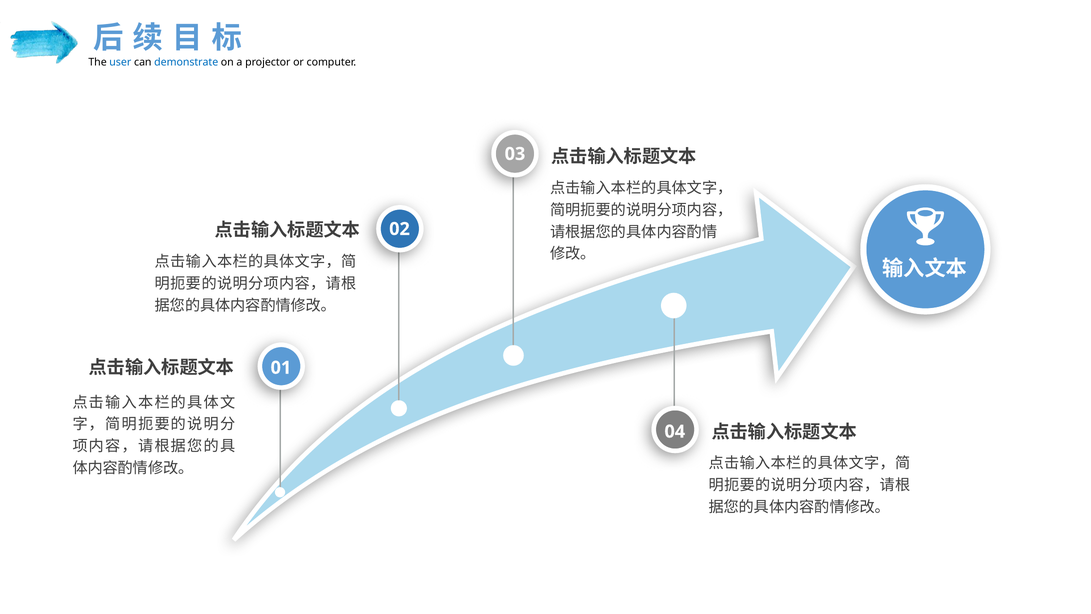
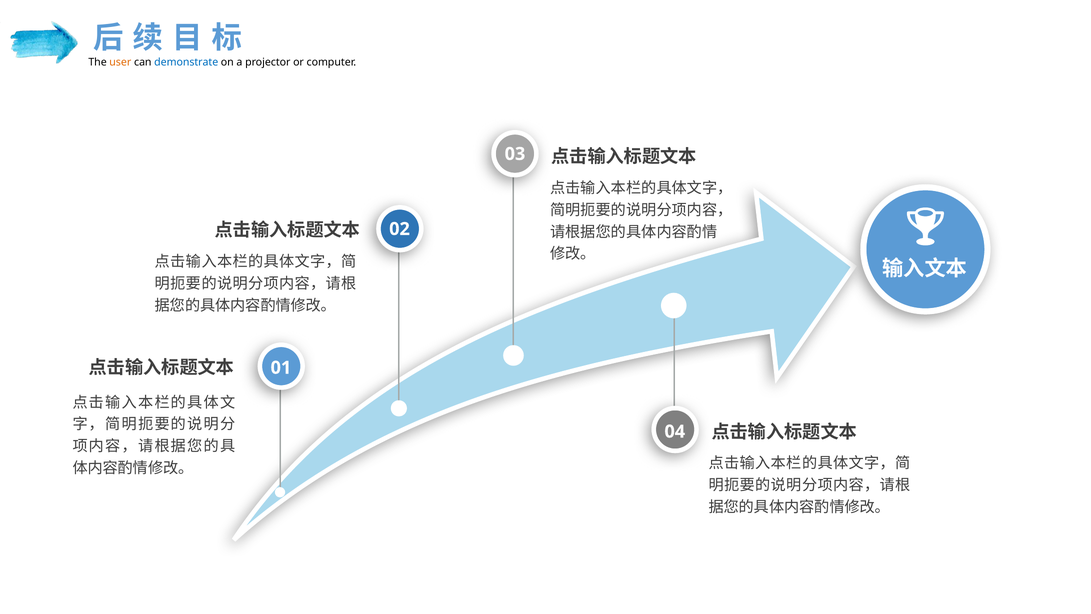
user colour: blue -> orange (120, 62)
